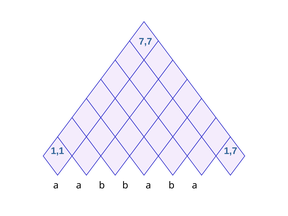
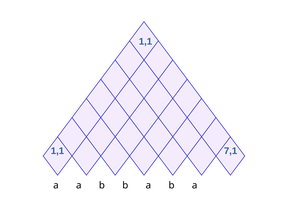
7,7: 7,7 -> 1,1 (145, 41)
1,7: 1,7 -> 7,1 (231, 151)
